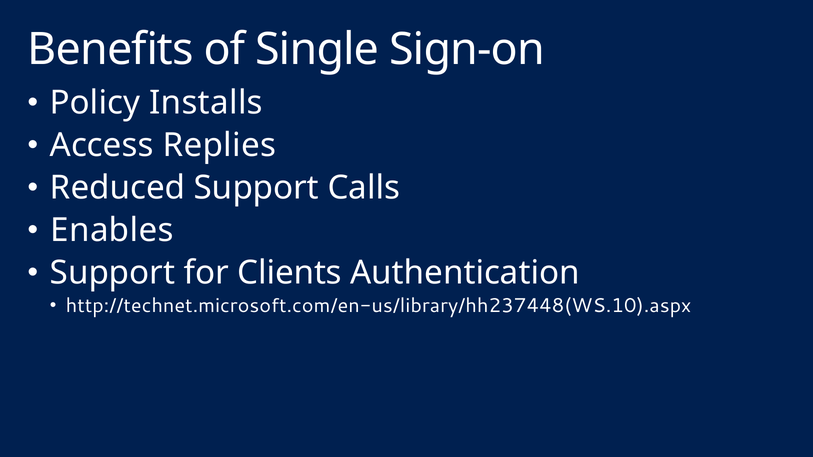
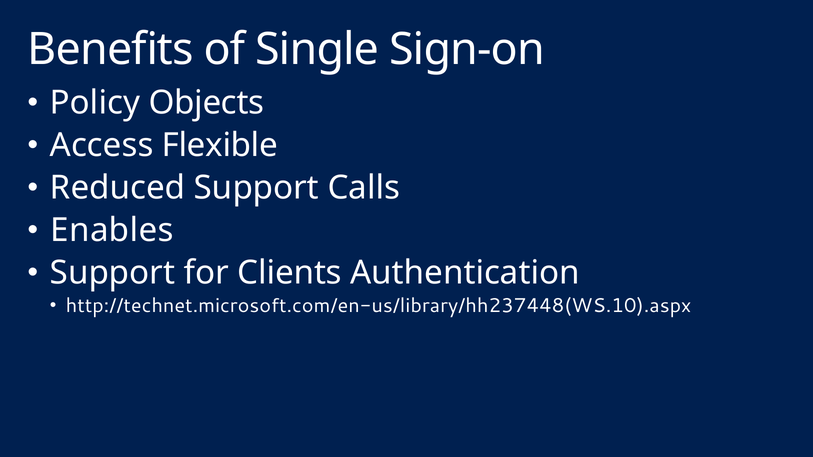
Installs: Installs -> Objects (206, 103)
Replies: Replies -> Flexible (220, 146)
